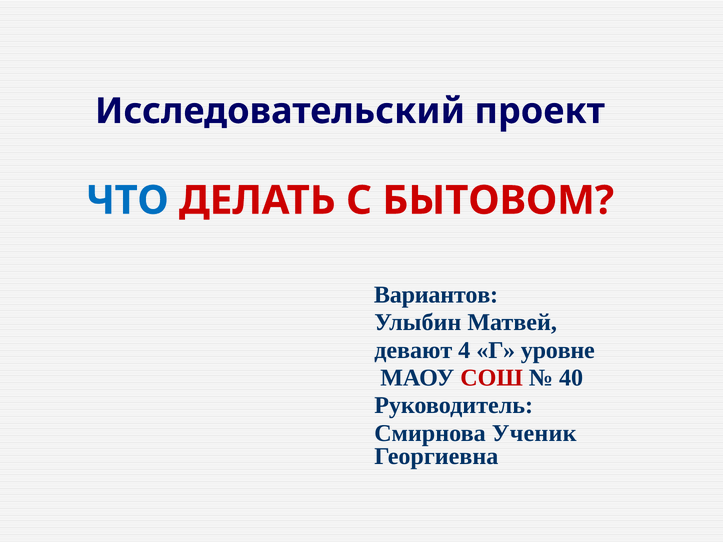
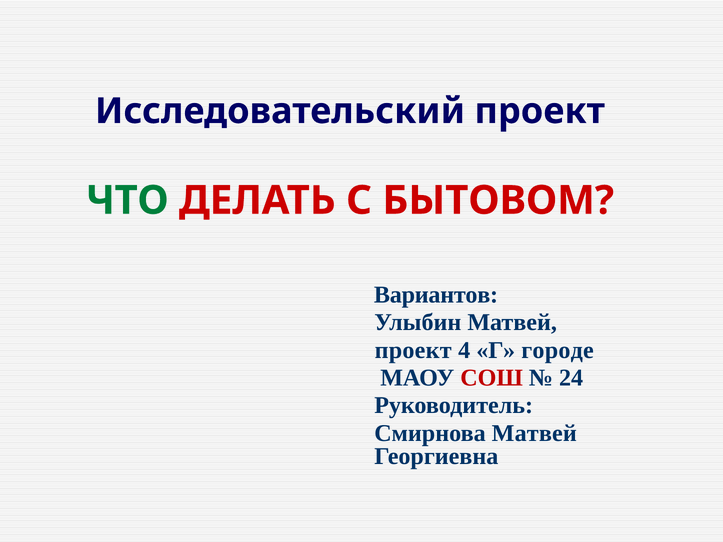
ЧТО colour: blue -> green (127, 201)
девают: девают -> проект (413, 350)
уровне: уровне -> городе (558, 350)
40: 40 -> 24 (571, 378)
Смирнова Ученик: Ученик -> Матвей (534, 433)
